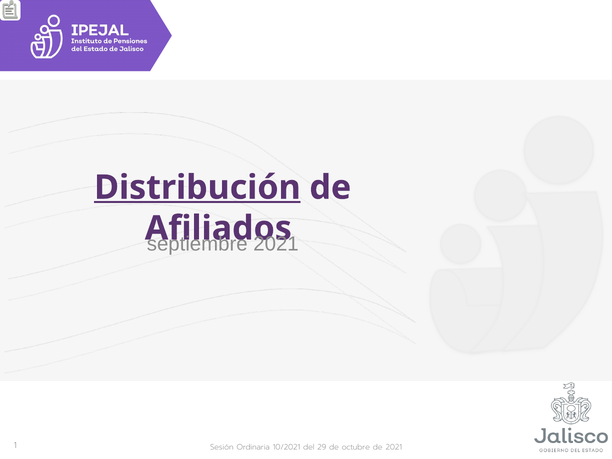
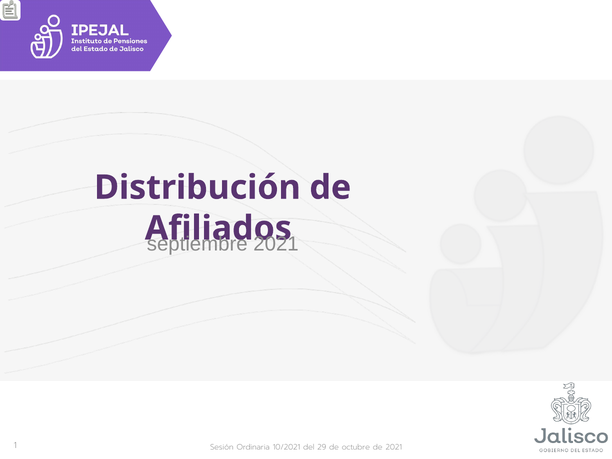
Distribución underline: present -> none (197, 188)
